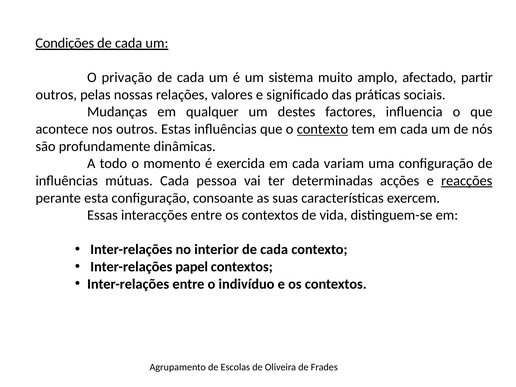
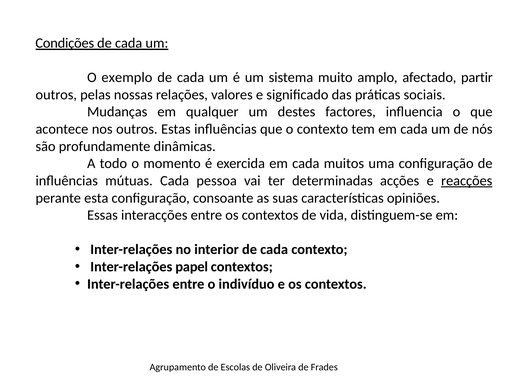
privação: privação -> exemplo (127, 78)
contexto underline: present -> none (322, 129)
variam: variam -> muitos (344, 164)
exercem: exercem -> opiniões (413, 198)
